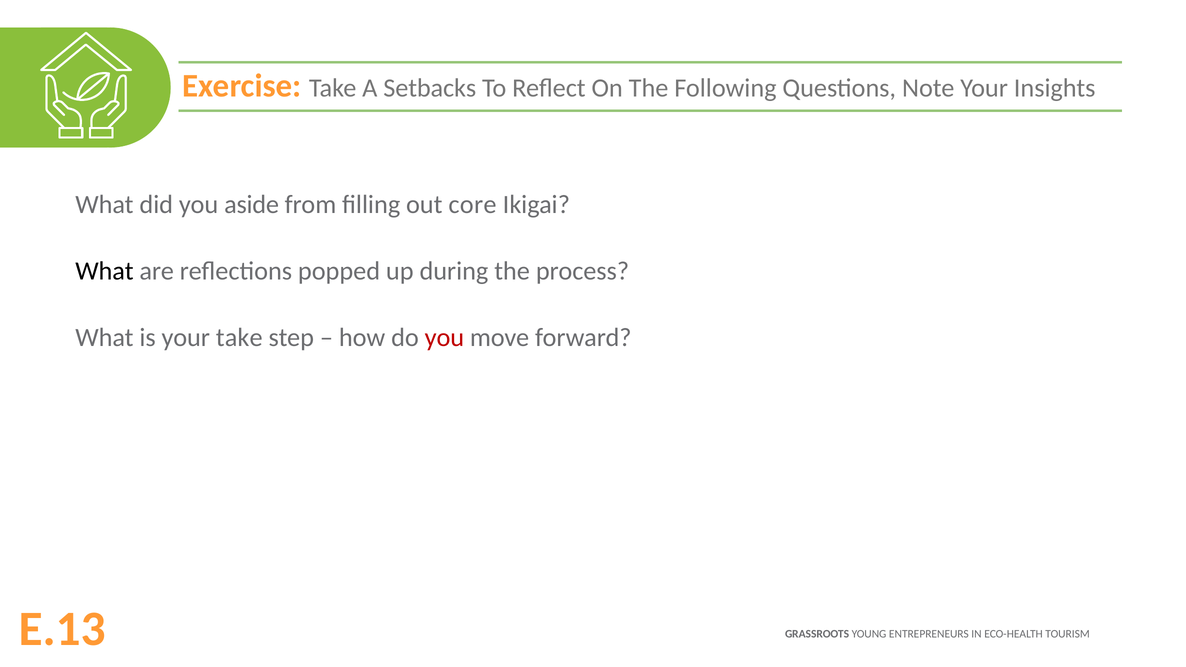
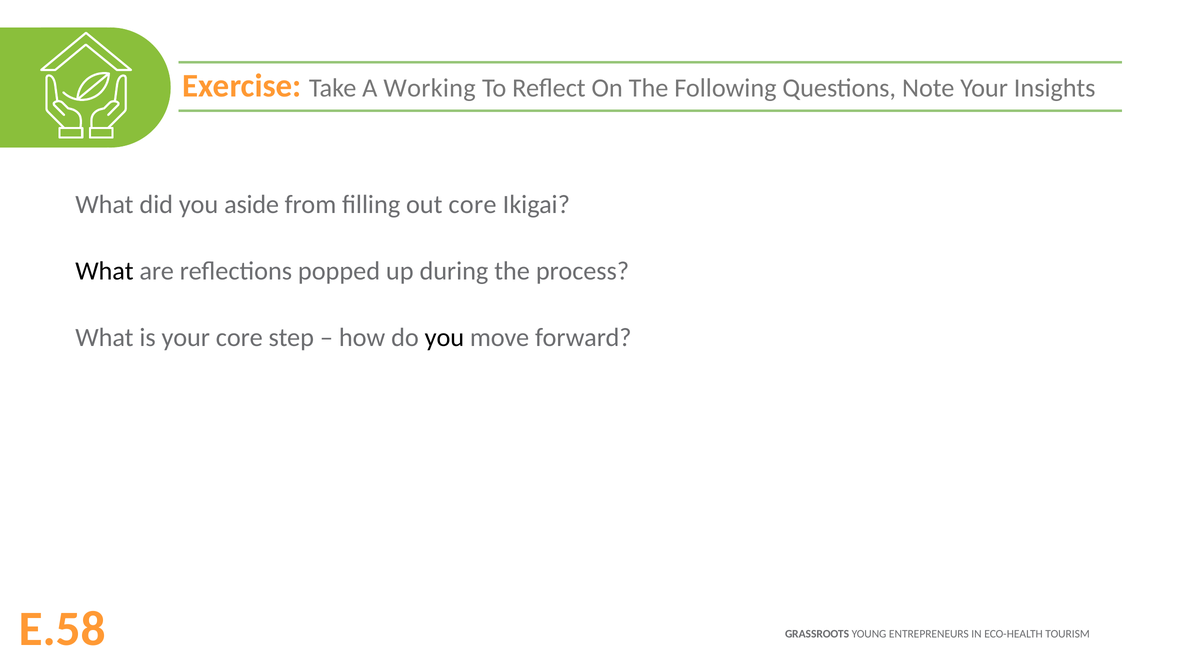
Setbacks: Setbacks -> Working (430, 88)
your take: take -> core (239, 337)
you colour: red -> black (444, 337)
E.13: E.13 -> E.58 (62, 629)
